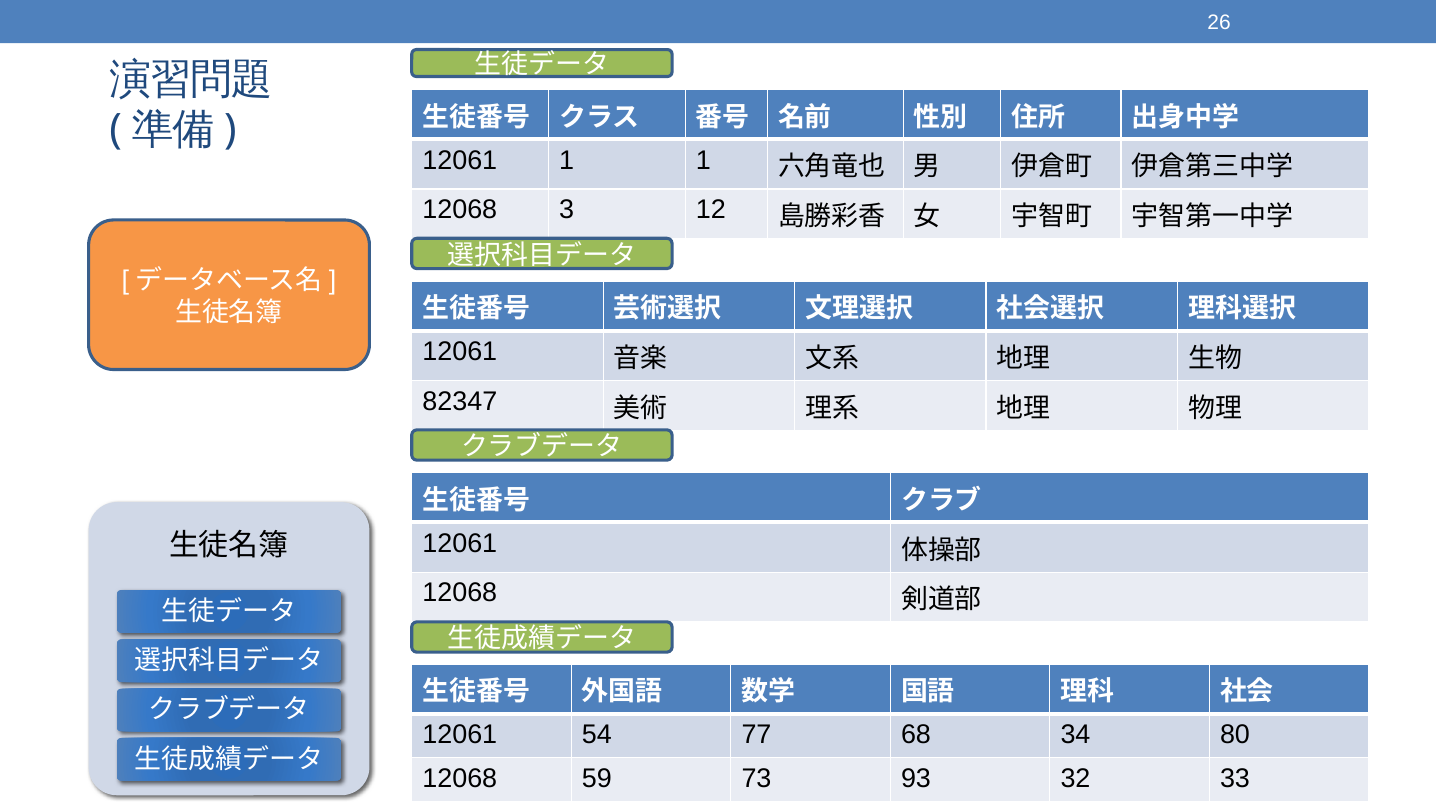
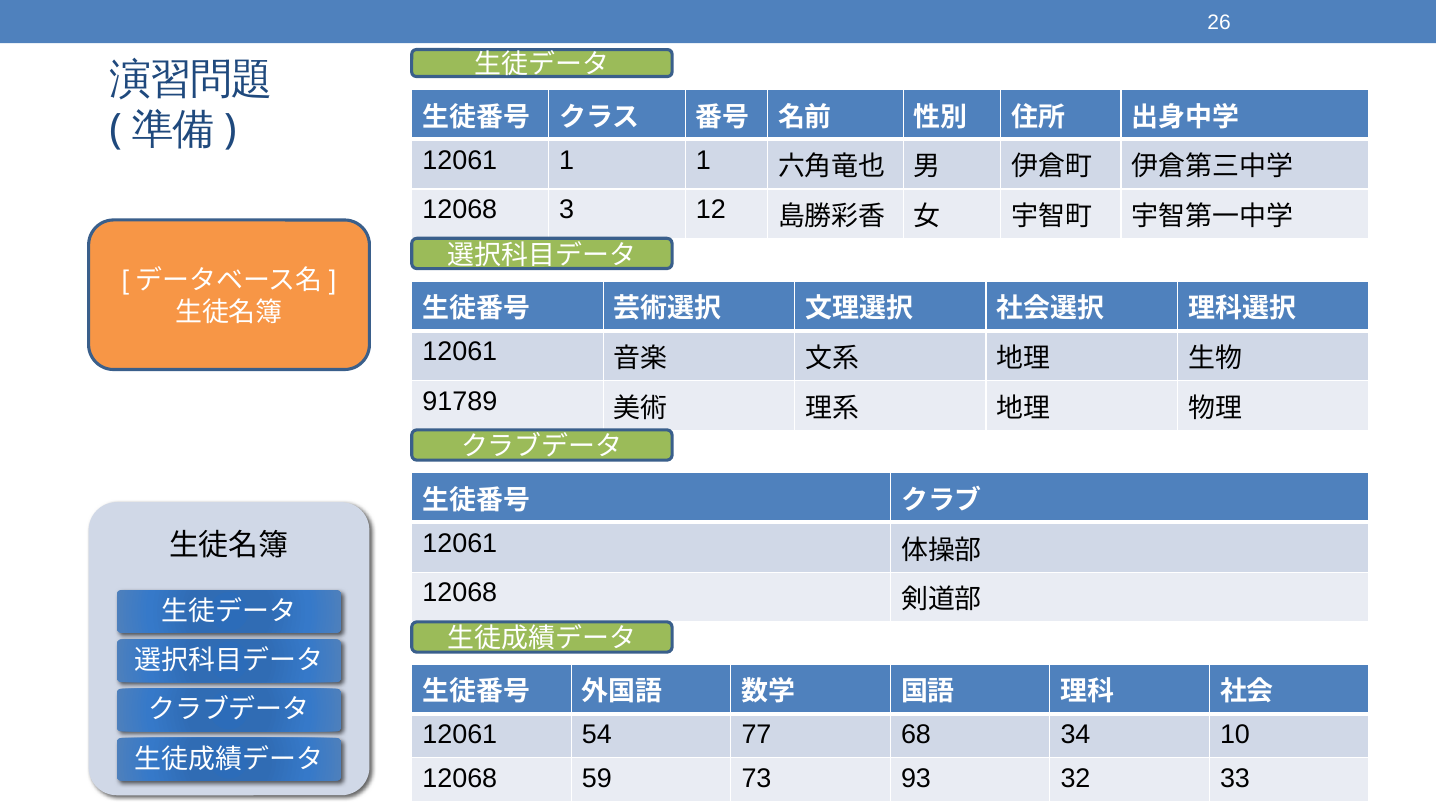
82347: 82347 -> 91789 (460, 401)
80: 80 -> 10 (1235, 735)
